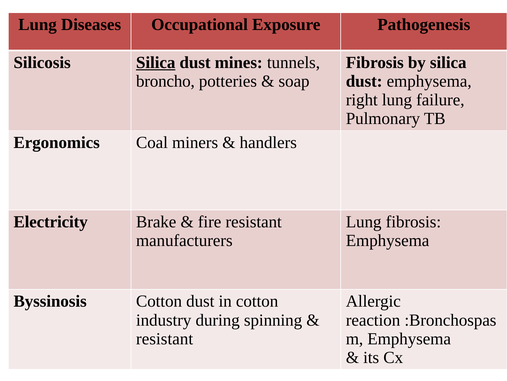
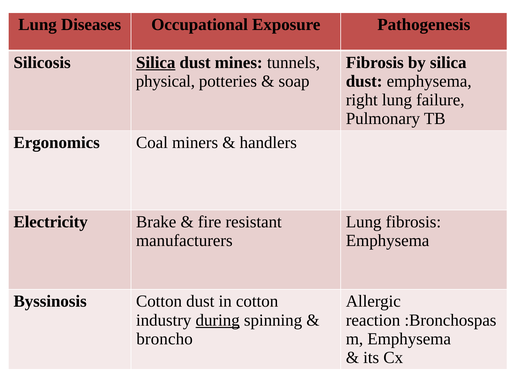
broncho: broncho -> physical (165, 81)
during underline: none -> present (218, 319)
resistant: resistant -> broncho (165, 338)
